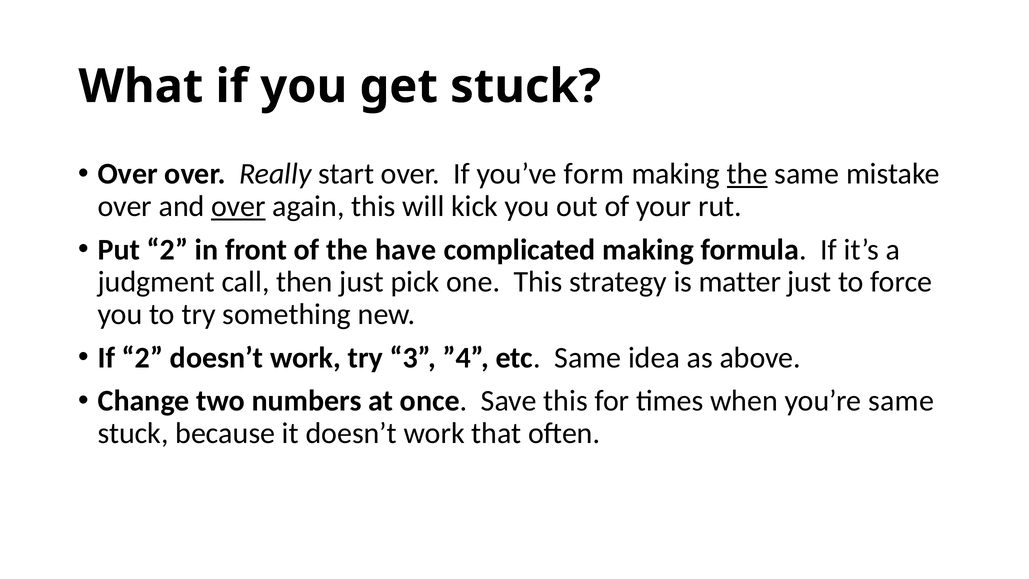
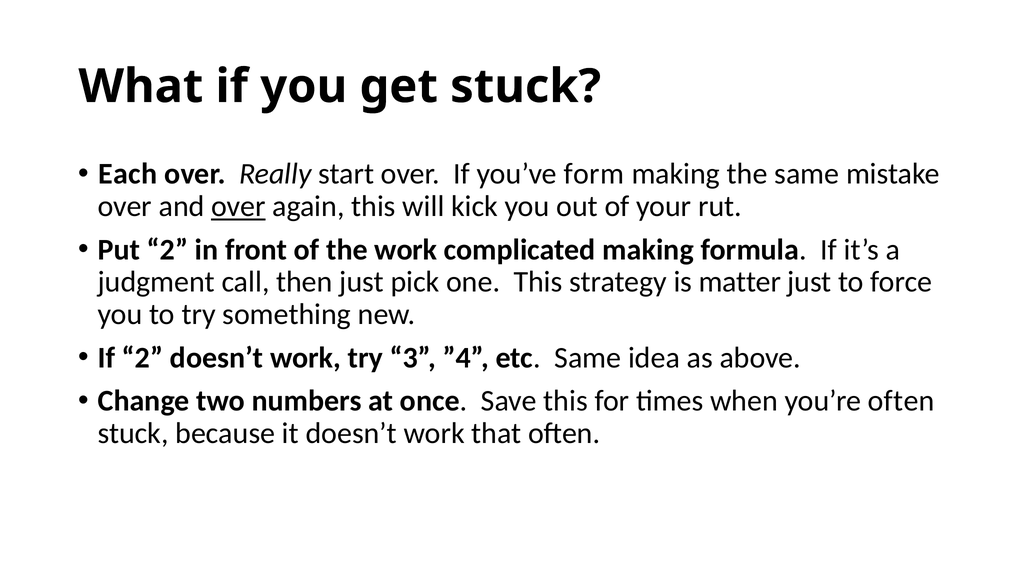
Over: Over -> Each (128, 174)
the underline: present -> none (747, 174)
the have: have -> work (406, 250)
you’re same: same -> often (901, 401)
